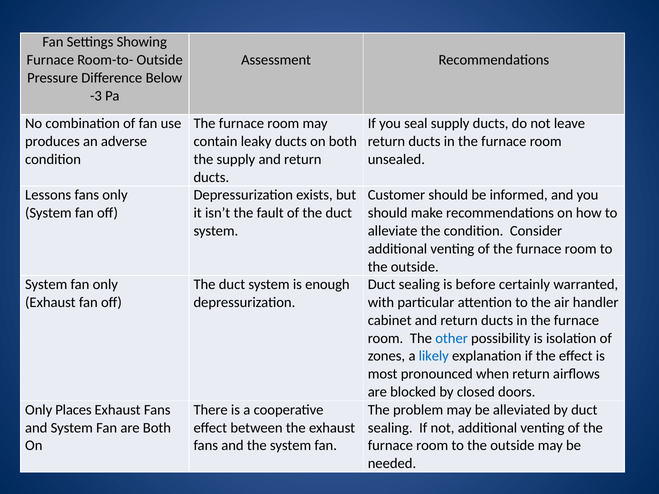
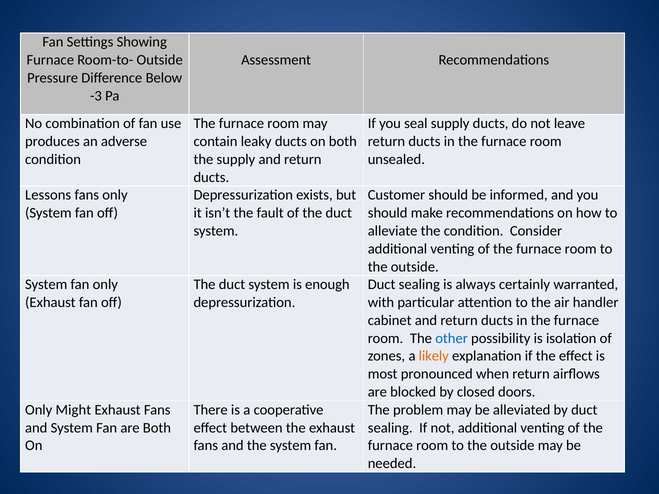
before: before -> always (476, 285)
likely colour: blue -> orange (434, 356)
Places: Places -> Might (73, 410)
